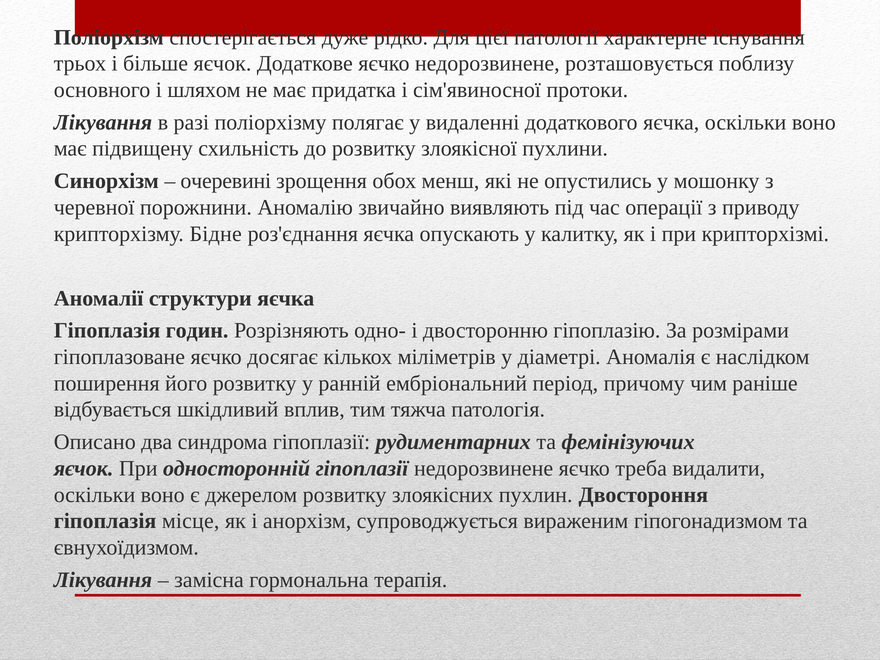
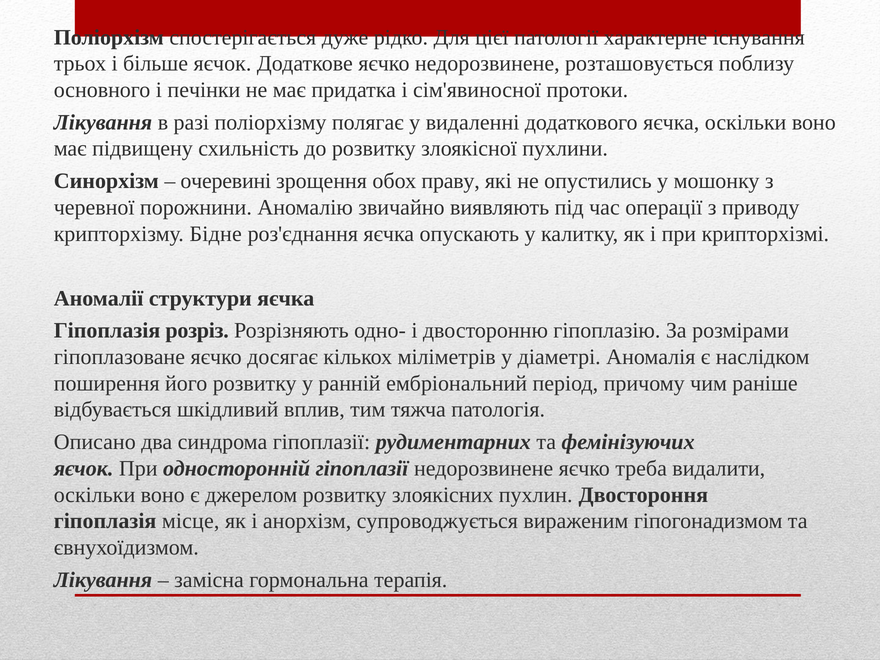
шляхом: шляхом -> печінки (204, 90)
менш: менш -> праву (451, 181)
годин: годин -> розріз (197, 331)
